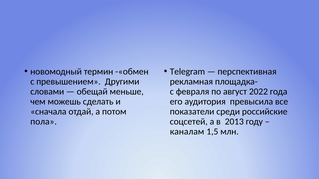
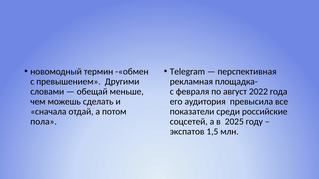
2013: 2013 -> 2025 (234, 122)
каналам: каналам -> экспатов (187, 132)
